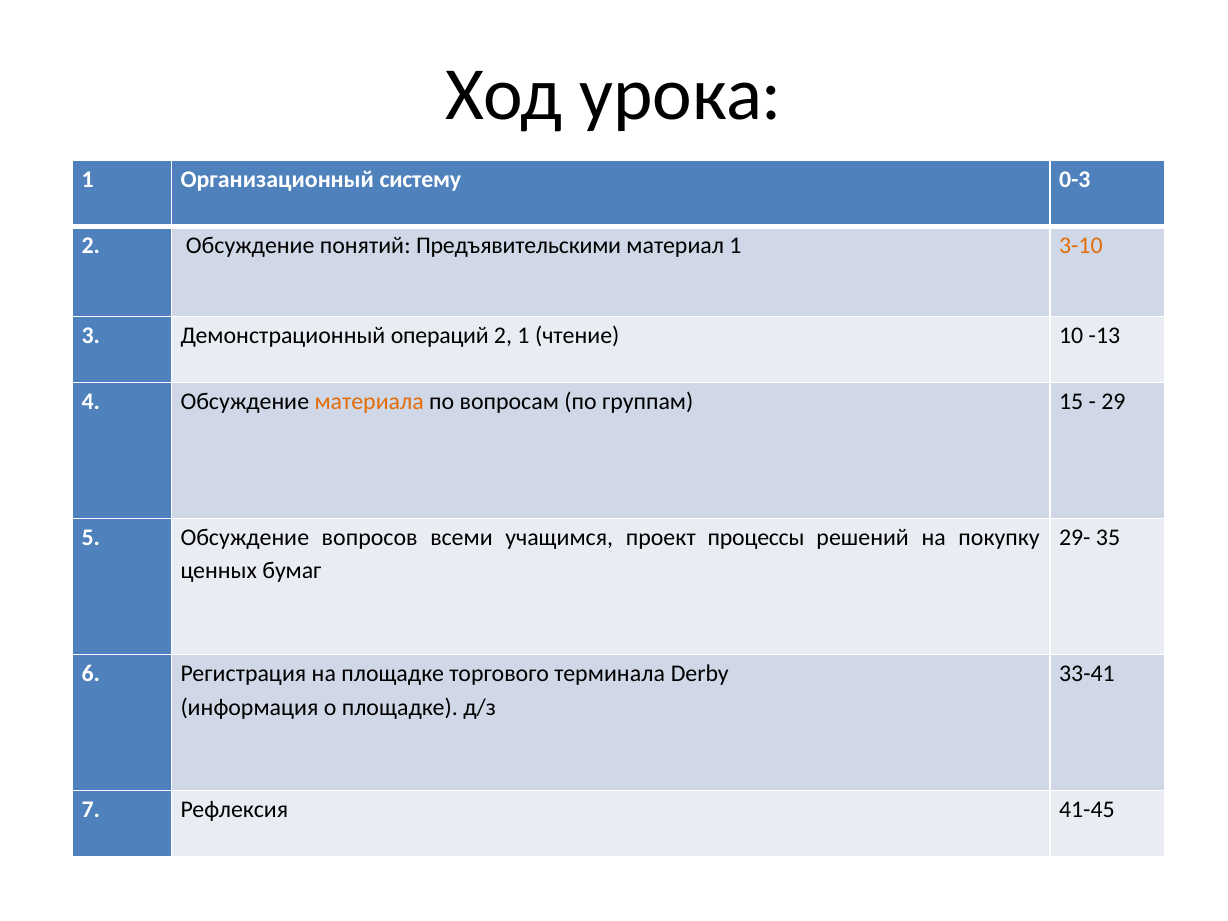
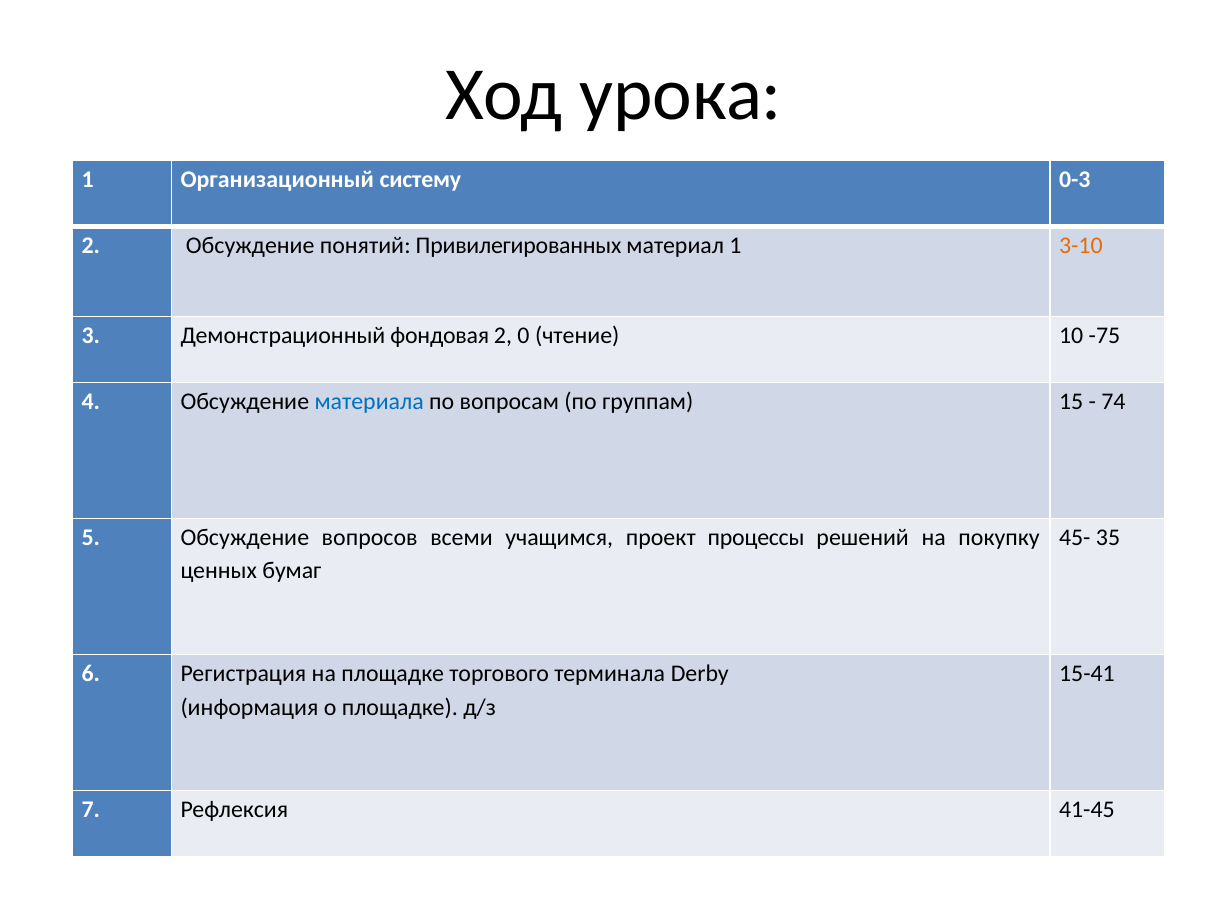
Предъявительскими: Предъявительскими -> Привилегированных (519, 246)
операций: операций -> фондовая (440, 336)
2 1: 1 -> 0 (524, 336)
-13: -13 -> -75 (1104, 336)
материала colour: orange -> blue (369, 402)
29: 29 -> 74 (1113, 402)
29-: 29- -> 45- (1075, 538)
33-41: 33-41 -> 15-41 (1087, 674)
